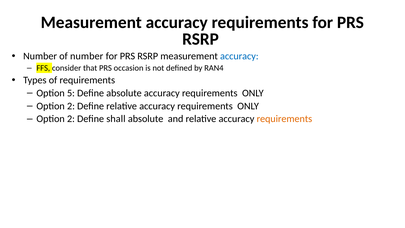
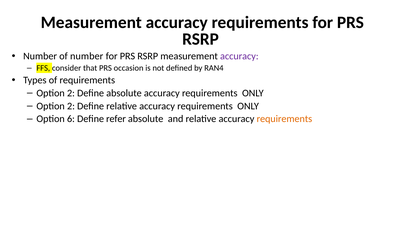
accuracy colour: blue -> purple (239, 56)
5: 5 -> 2 (71, 93)
2: 2 -> 6 (71, 119)
shall: shall -> refer (116, 119)
